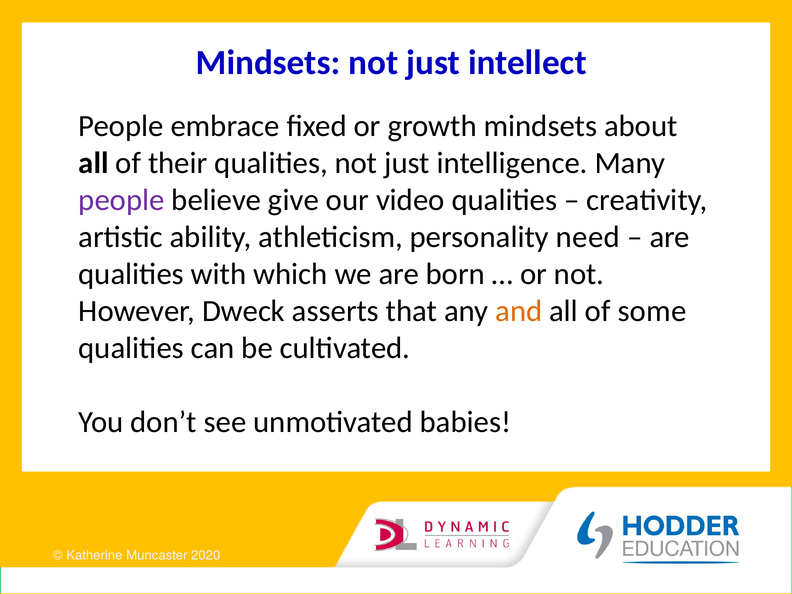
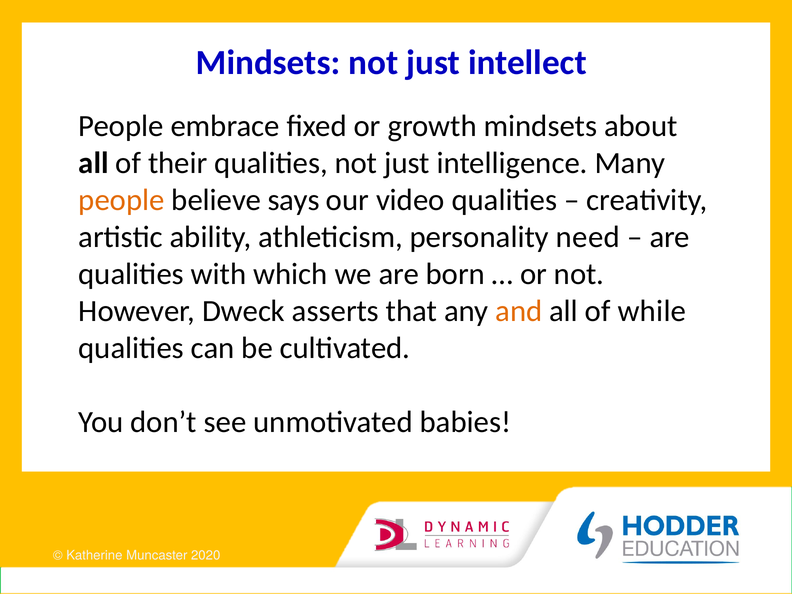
people colour: purple -> orange (121, 200)
give: give -> says (294, 200)
some: some -> while (652, 311)
